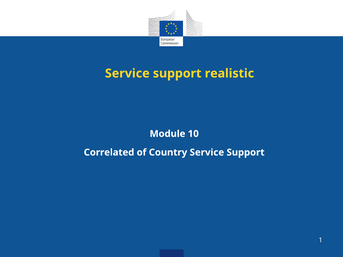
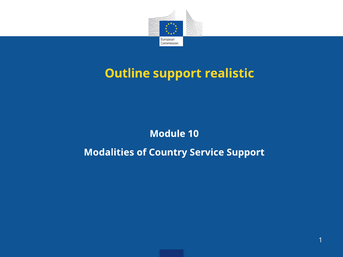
Service: Service -> Outline (127, 73)
Correlated: Correlated -> Modalities (109, 153)
